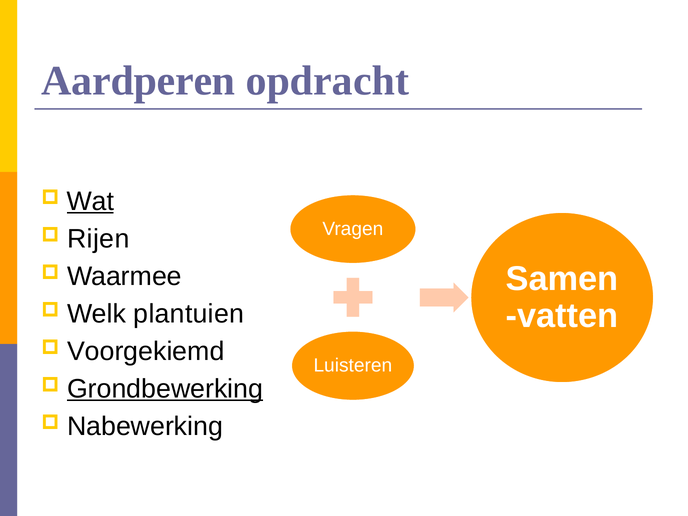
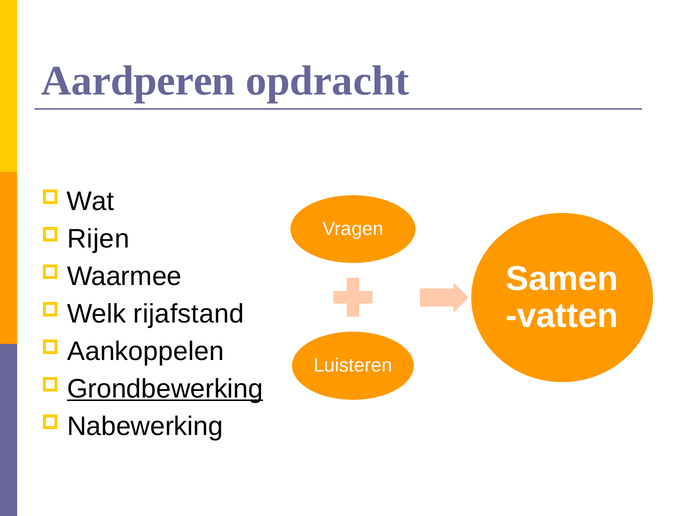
Wat underline: present -> none (90, 201)
plantuien: plantuien -> rijafstand (189, 314)
Voorgekiemd: Voorgekiemd -> Aankoppelen (146, 351)
